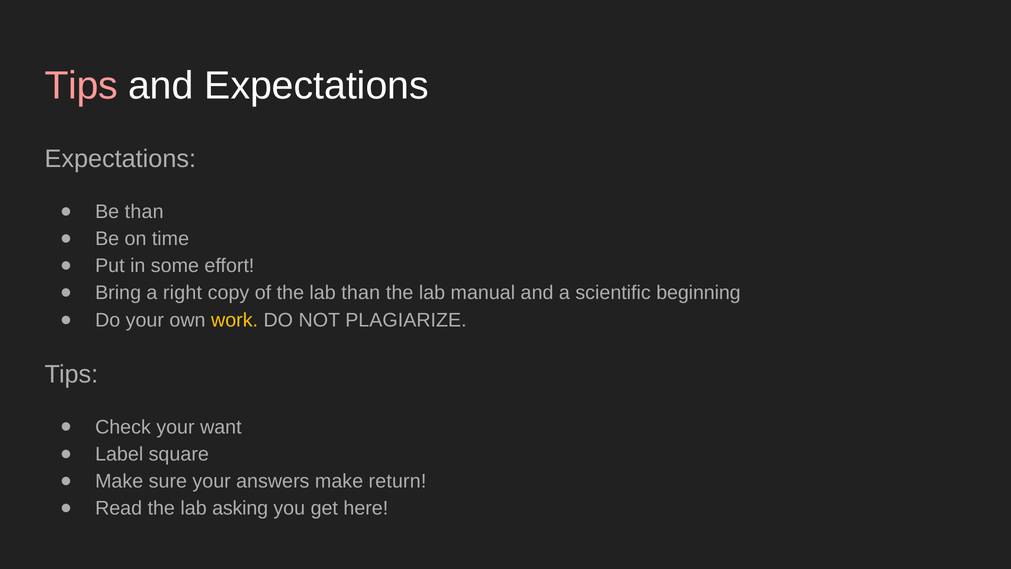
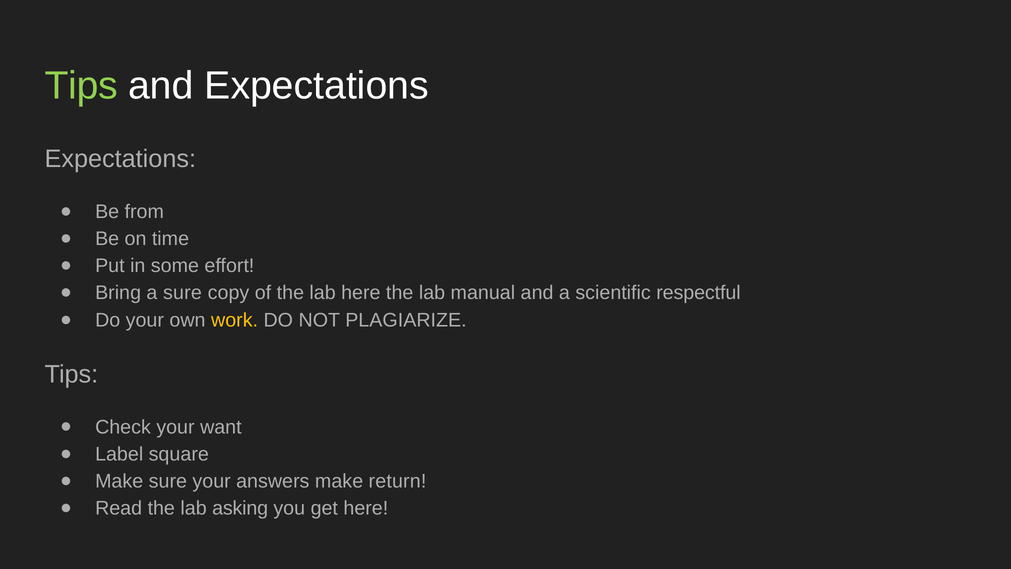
Tips colour: pink -> light green (81, 86)
Be than: than -> from (144, 212)
a right: right -> sure (183, 293)
lab than: than -> here (361, 293)
beginning: beginning -> respectful (698, 293)
